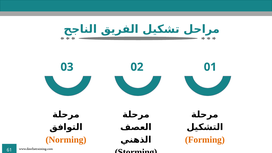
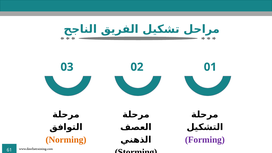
Forming colour: orange -> purple (205, 140)
